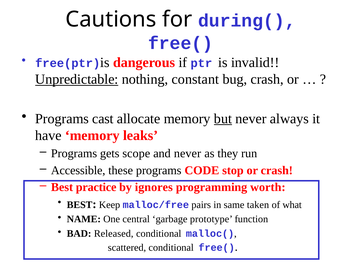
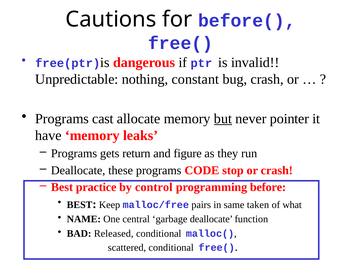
during(: during( -> before( (247, 21)
Unpredictable underline: present -> none (77, 79)
always: always -> pointer (289, 119)
scope: scope -> return (136, 153)
and never: never -> figure (188, 153)
Accessible: Accessible -> Deallocate (78, 170)
ignores: ignores -> control (154, 187)
worth: worth -> before (268, 187)
garbage prototype: prototype -> deallocate (211, 219)
